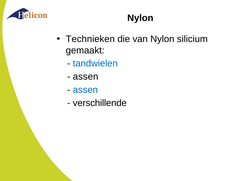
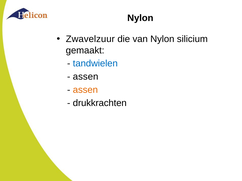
Technieken: Technieken -> Zwavelzuur (90, 39)
assen colour: blue -> orange (85, 90)
verschillende: verschillende -> drukkrachten (100, 103)
